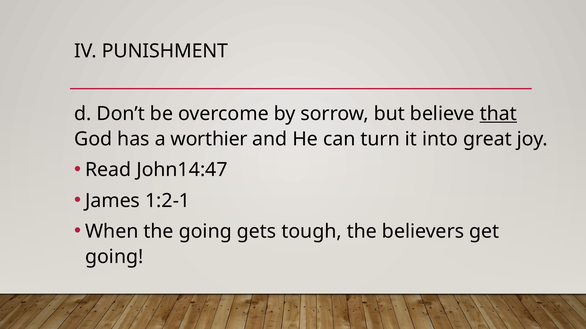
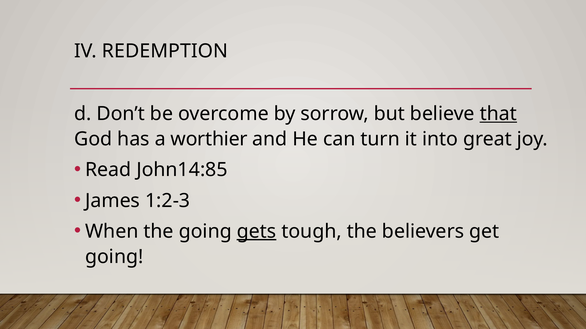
PUNISHMENT: PUNISHMENT -> REDEMPTION (165, 51)
John14:47: John14:47 -> John14:85 (182, 170)
1:2-1: 1:2-1 -> 1:2-3 (168, 201)
gets underline: none -> present (257, 232)
